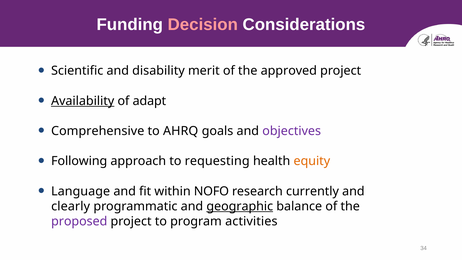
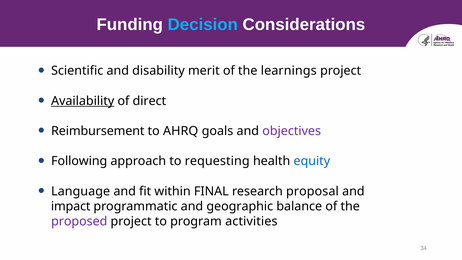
Decision colour: pink -> light blue (203, 25)
approved: approved -> learnings (289, 71)
adapt: adapt -> direct (149, 101)
Comprehensive: Comprehensive -> Reimbursement (98, 131)
equity colour: orange -> blue (312, 161)
NOFO: NOFO -> FINAL (211, 191)
currently: currently -> proposal (312, 191)
clearly: clearly -> impact (71, 206)
geographic underline: present -> none (240, 206)
